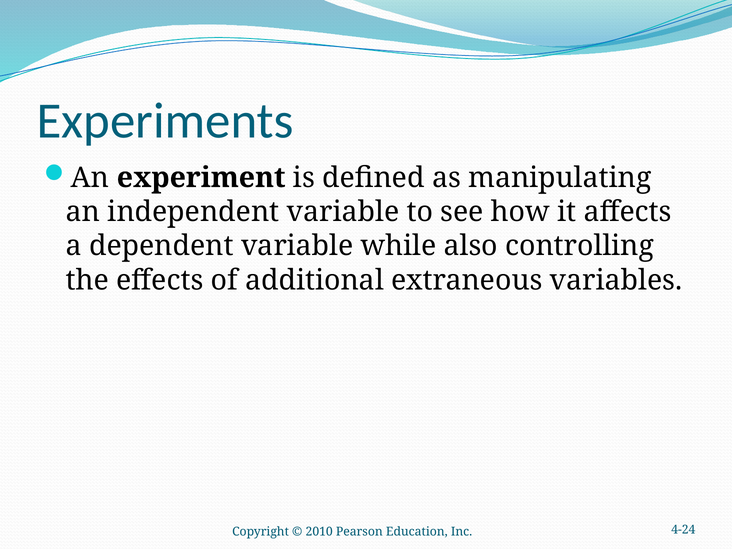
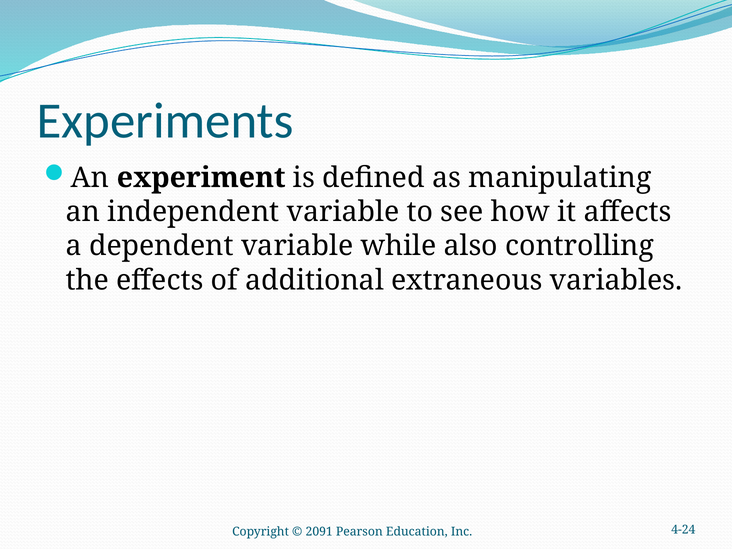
2010: 2010 -> 2091 (319, 532)
